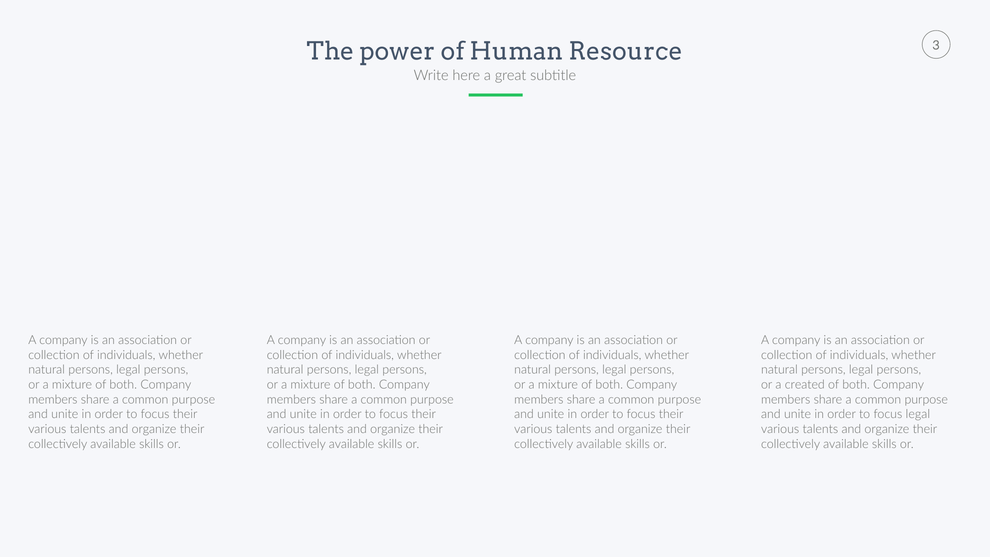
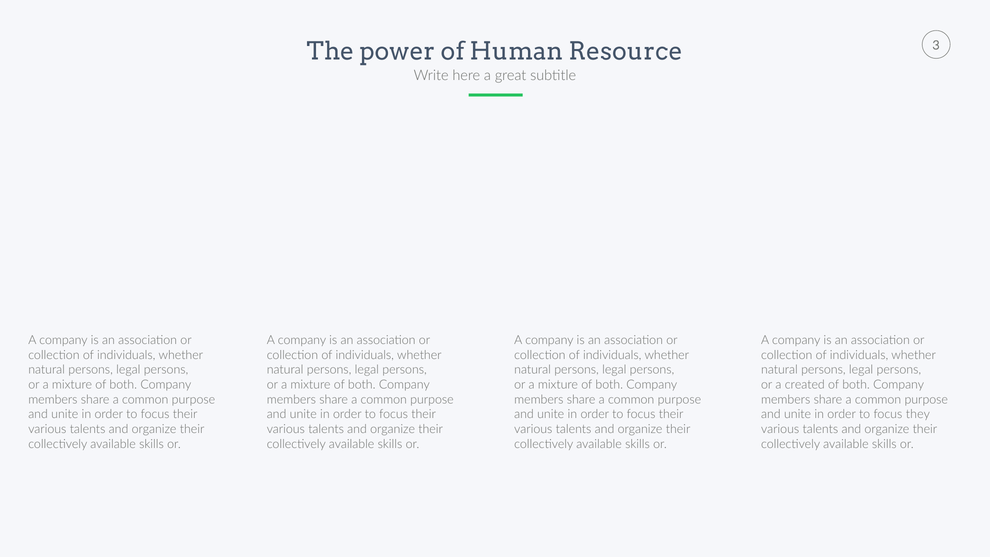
focus legal: legal -> they (918, 414)
